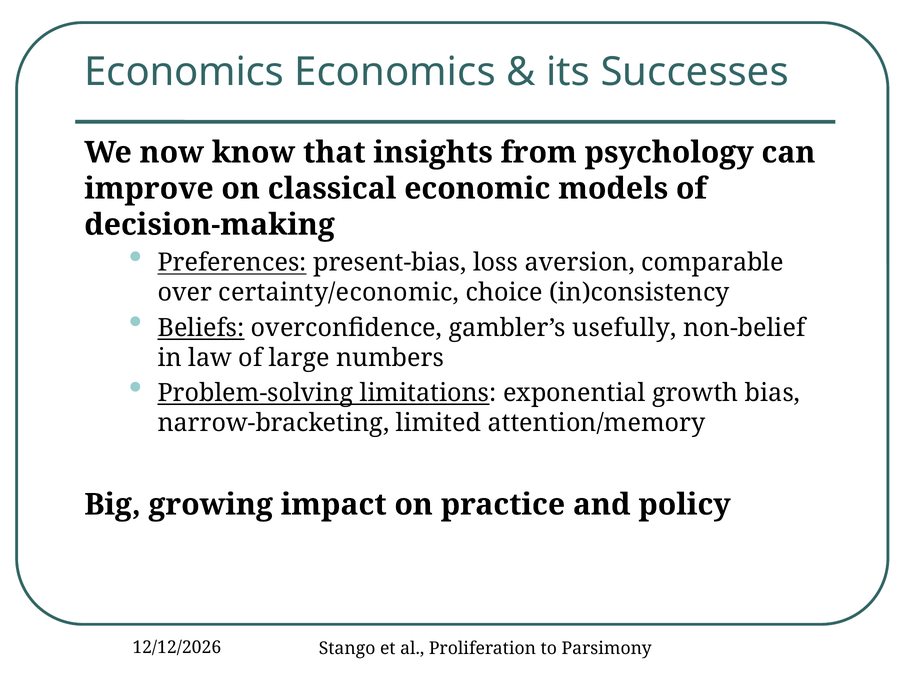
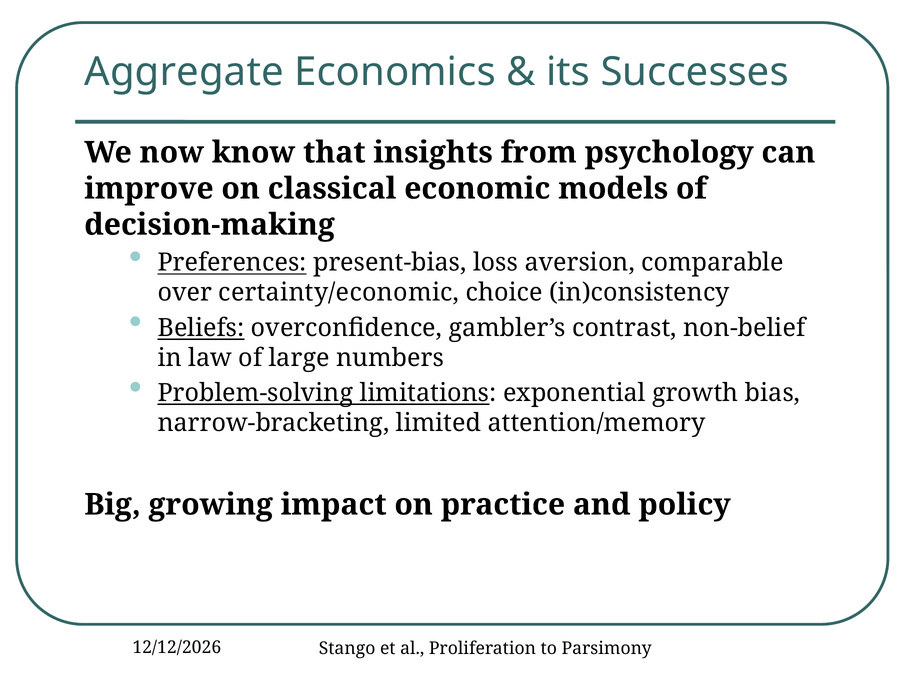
Economics: Economics -> Aggregate (184, 72)
usefully: usefully -> contrast (624, 328)
